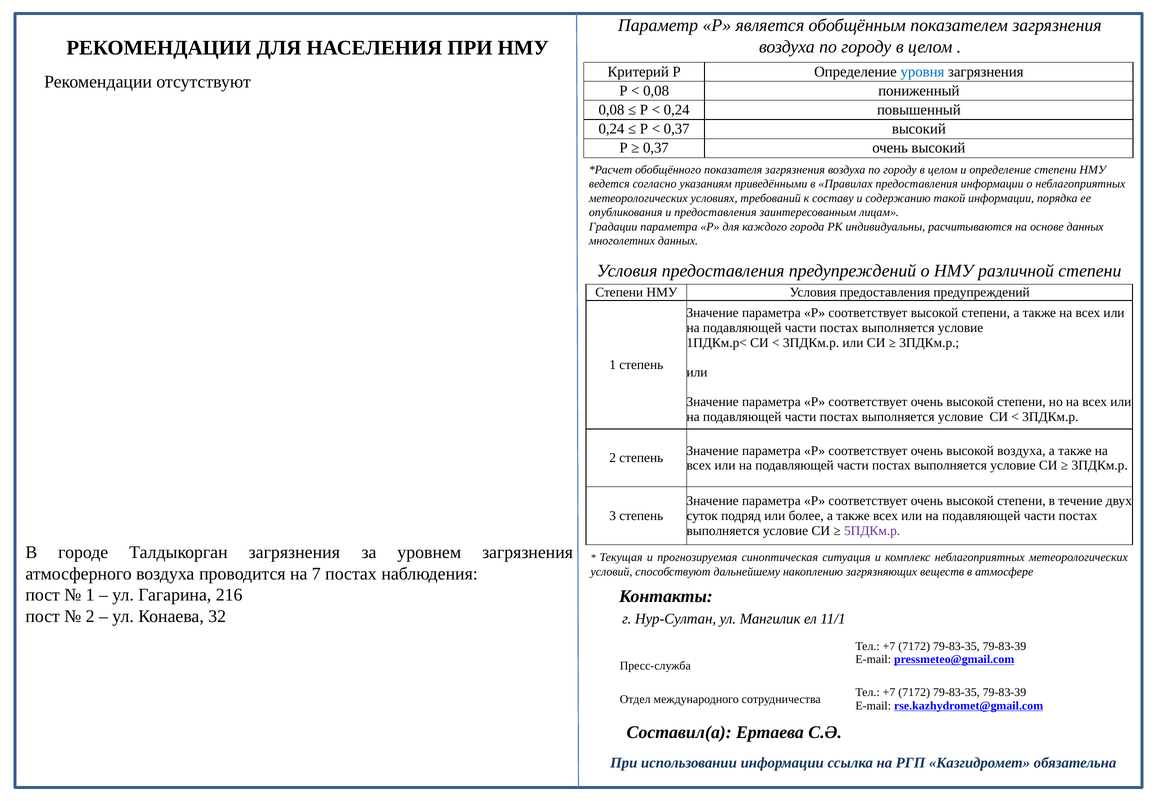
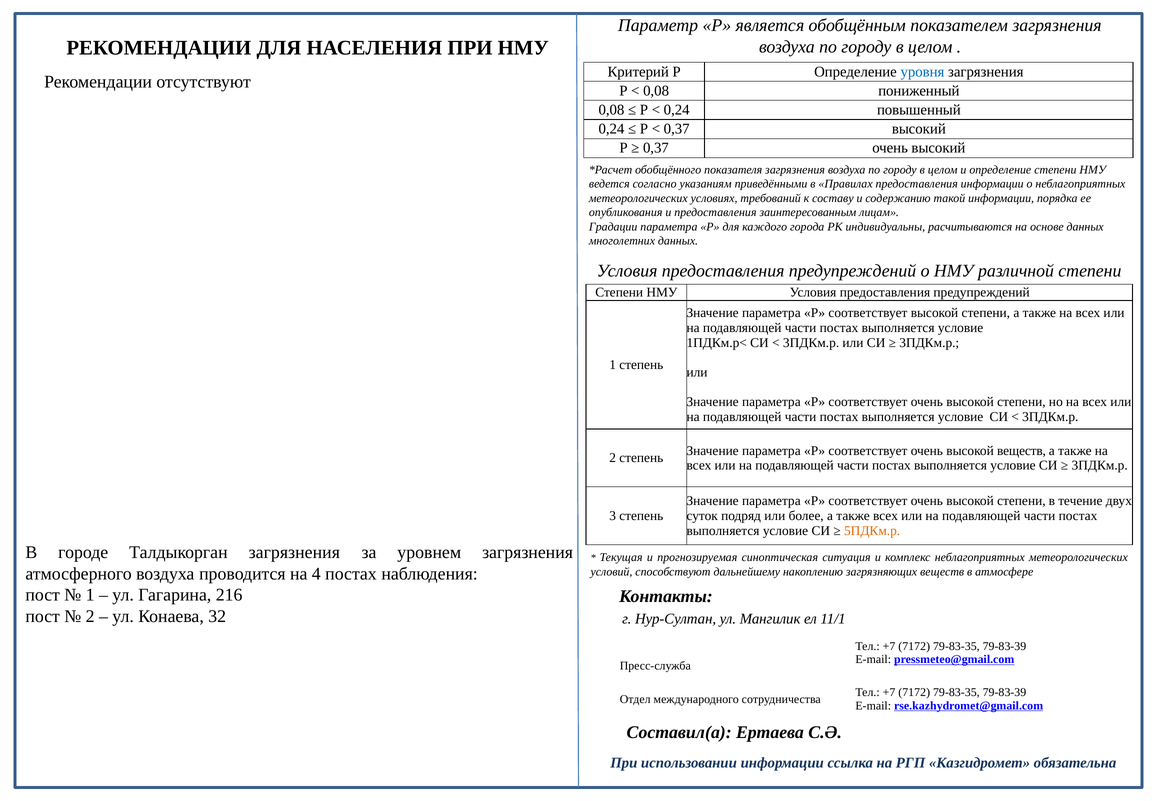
высокой воздуха: воздуха -> веществ (1021, 451)
5ПДКм.р colour: purple -> orange (872, 531)
7: 7 -> 4 (316, 574)
